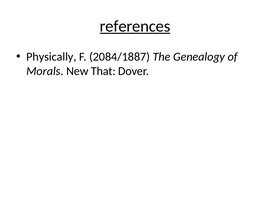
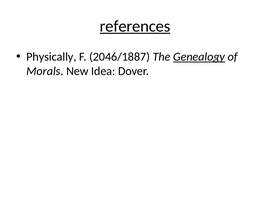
2084/1887: 2084/1887 -> 2046/1887 (120, 57)
Genealogy underline: none -> present (199, 57)
That: That -> Idea (103, 71)
